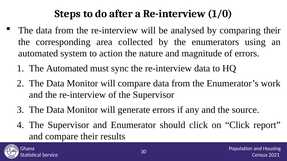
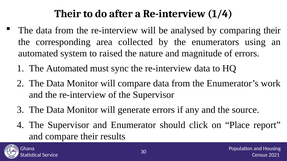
Steps: Steps -> Their (68, 14)
1/0: 1/0 -> 1/4 (220, 14)
action: action -> raised (111, 53)
on Click: Click -> Place (237, 125)
